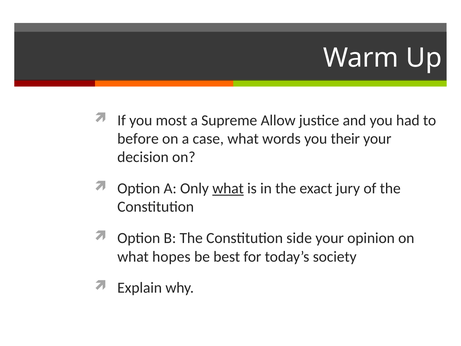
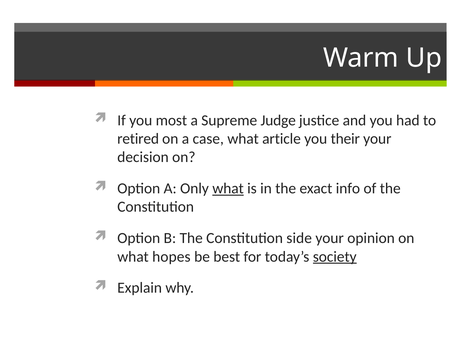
Allow: Allow -> Judge (278, 120)
before: before -> retired (138, 139)
words: words -> article (282, 139)
jury: jury -> info (348, 188)
society underline: none -> present (335, 256)
